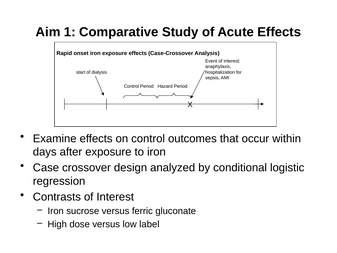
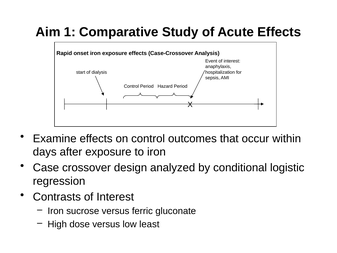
label: label -> least (149, 224)
